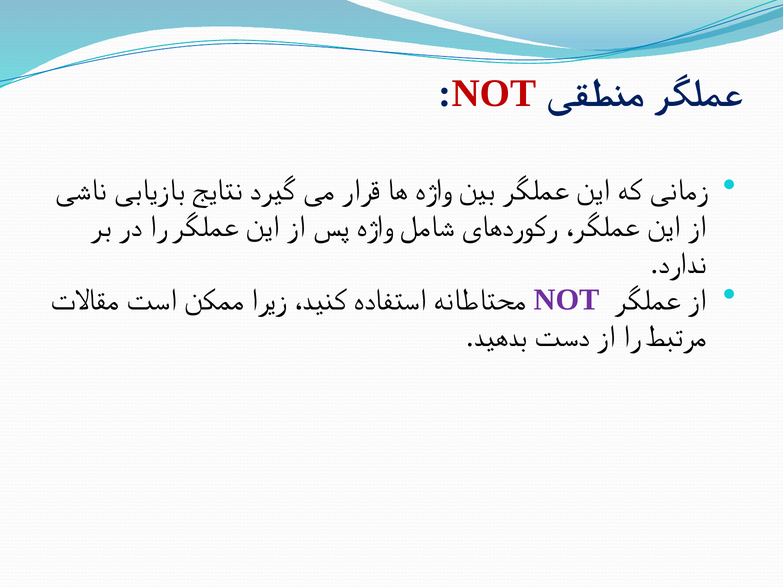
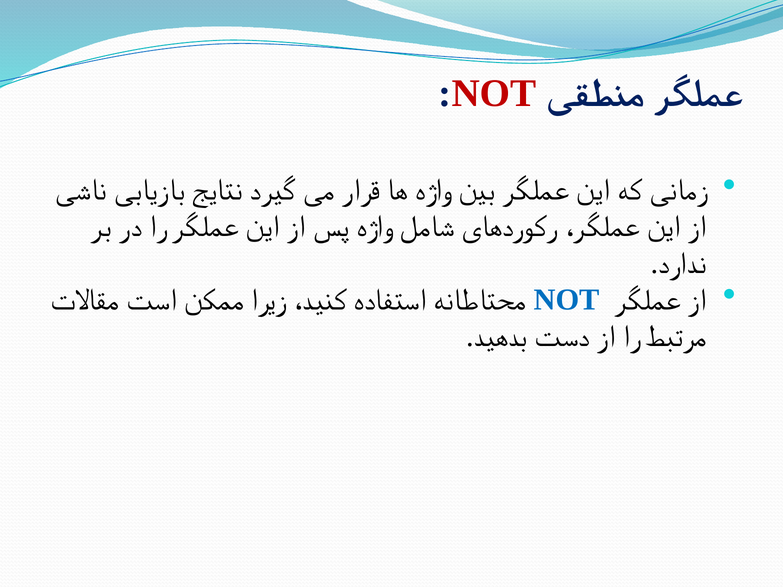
NOT colour: purple -> blue (567, 300)
